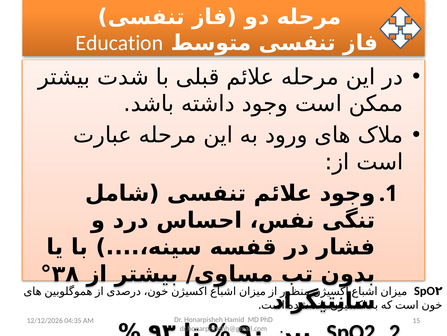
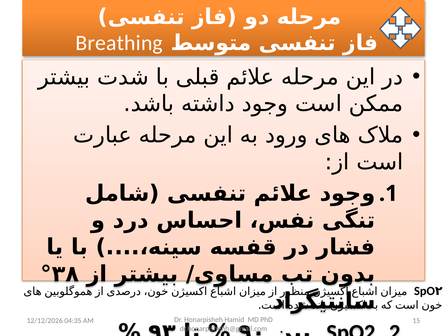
Education: Education -> Breathing (119, 43)
